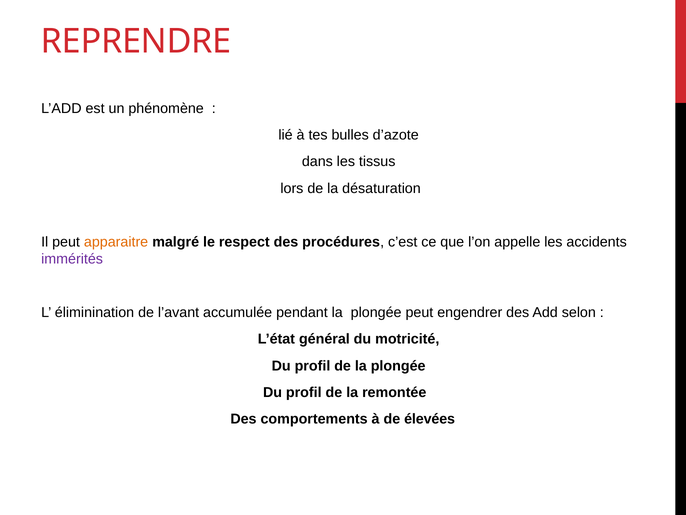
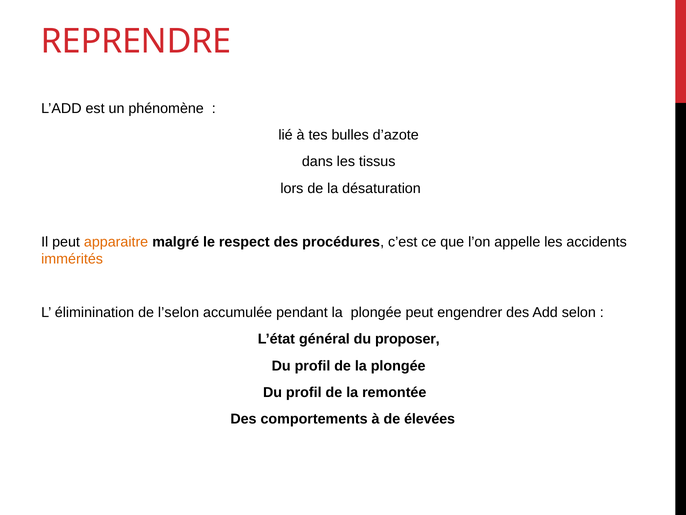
immérités colour: purple -> orange (72, 259)
l’avant: l’avant -> l’selon (179, 312)
motricité: motricité -> proposer (407, 339)
